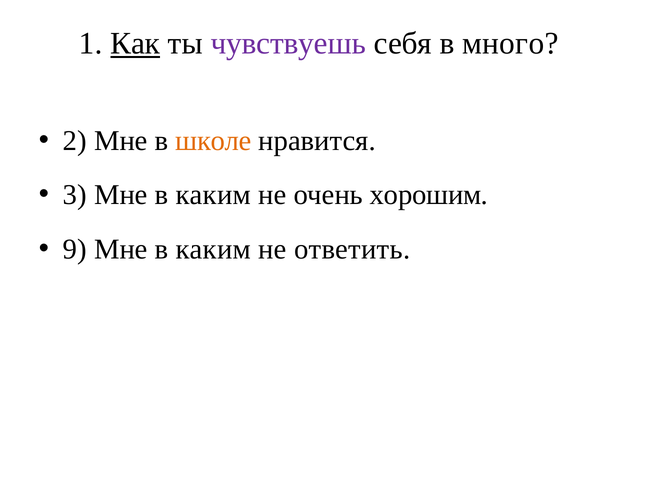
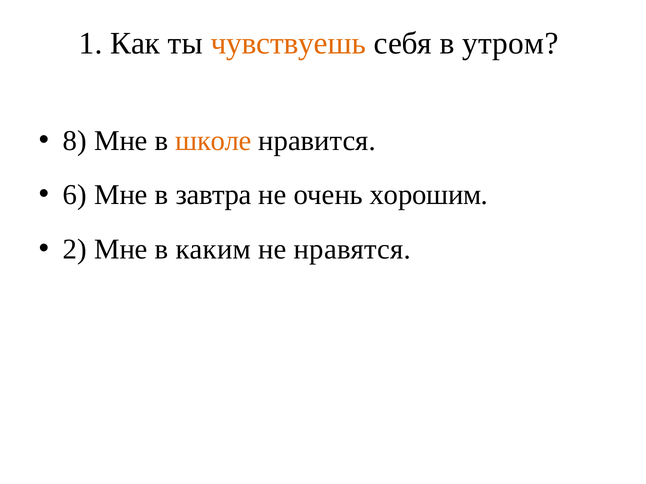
Как underline: present -> none (135, 44)
чувствуешь colour: purple -> orange (288, 44)
много: много -> утром (510, 44)
2: 2 -> 8 (75, 141)
3: 3 -> 6 (75, 195)
каким: каким -> завтра (214, 195)
9: 9 -> 2 (75, 249)
ответить: ответить -> нравятся (352, 249)
